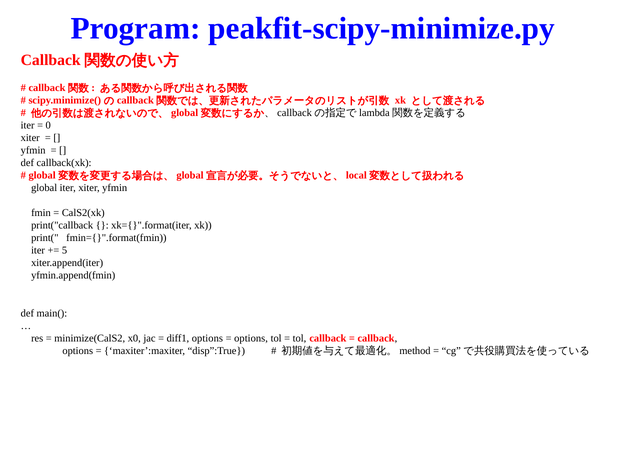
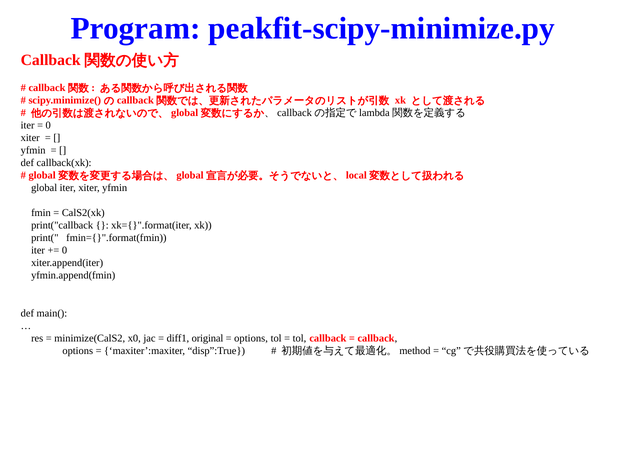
5: 5 -> 0 (65, 251)
diff1 options: options -> original (207, 338)
